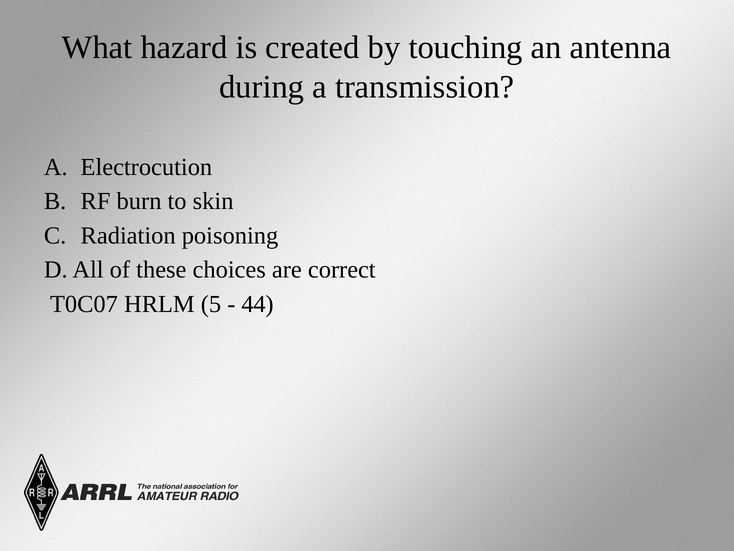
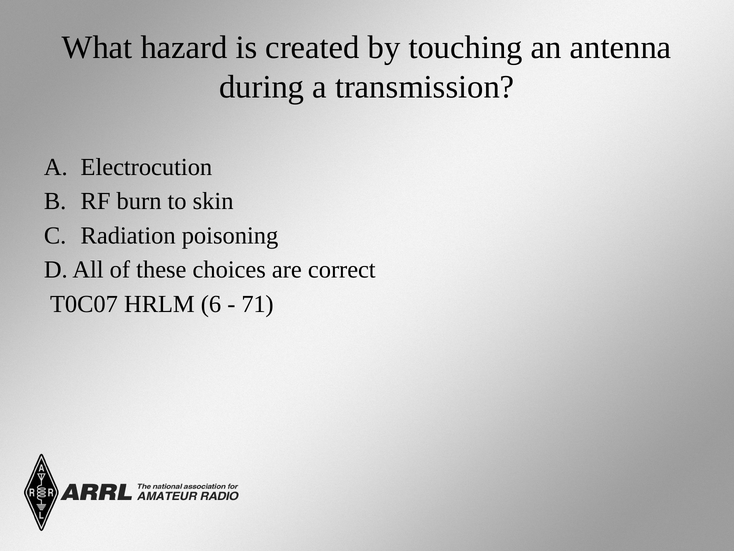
5: 5 -> 6 (211, 304)
44: 44 -> 71 (258, 304)
